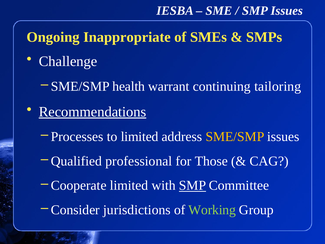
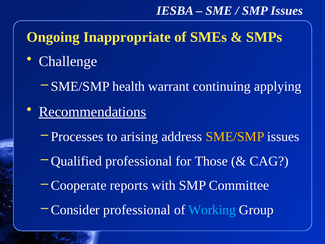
tailoring: tailoring -> applying (278, 86)
to limited: limited -> arising (140, 137)
Cooperate limited: limited -> reports (129, 185)
SMP underline: present -> none (193, 185)
Consider jurisdictions: jurisdictions -> professional (137, 210)
Working colour: light green -> light blue (212, 210)
